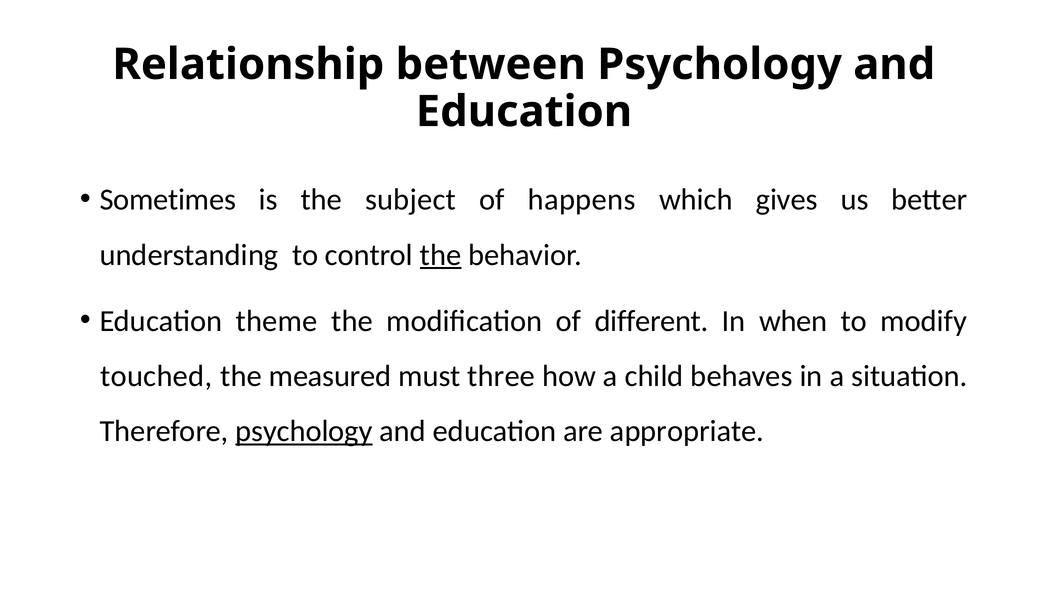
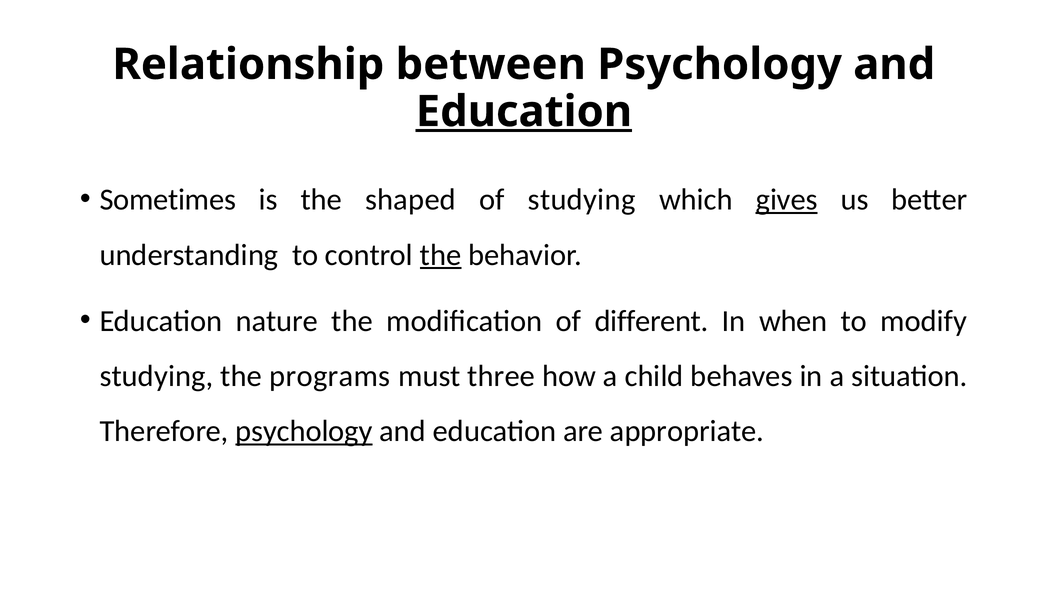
Education underline: none -> present (524, 112)
subject: subject -> shaped (410, 200)
of happens: happens -> studying (582, 200)
gives underline: none -> present (787, 200)
theme: theme -> nature (277, 321)
touched: touched -> studying (156, 376)
measured: measured -> programs (330, 376)
